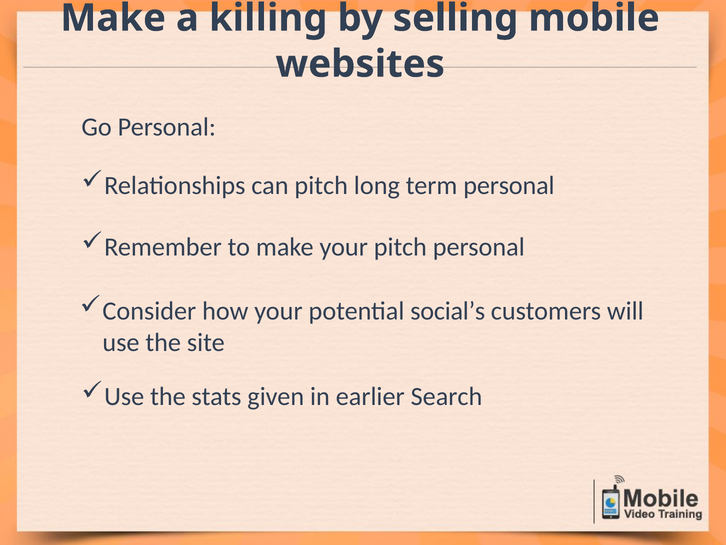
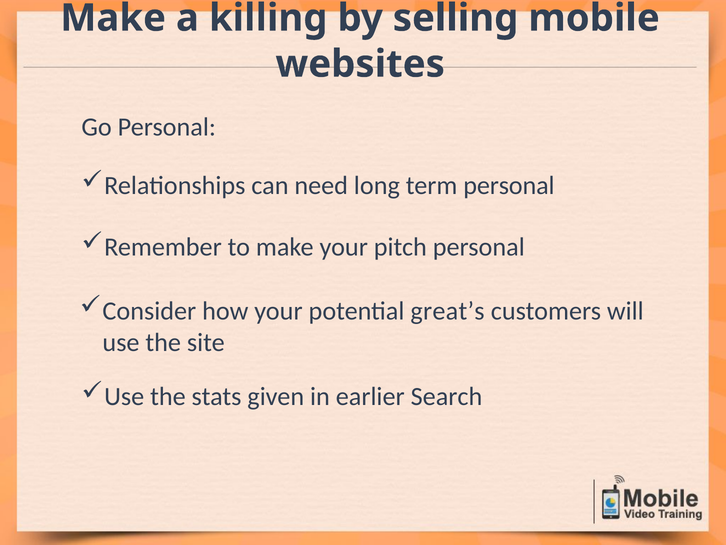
can pitch: pitch -> need (321, 186)
social’s: social’s -> great’s (448, 311)
